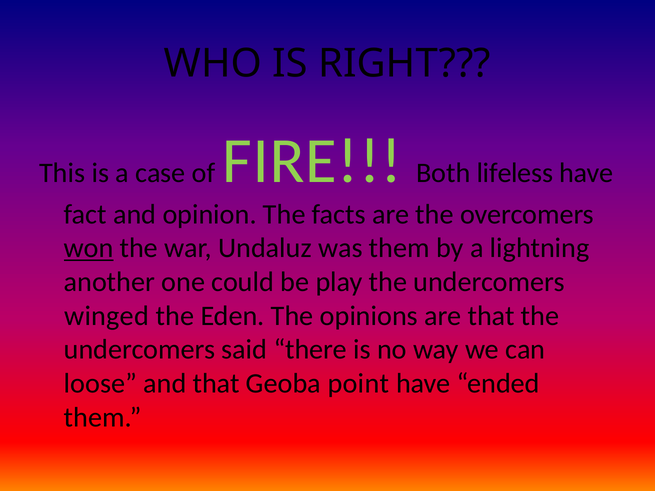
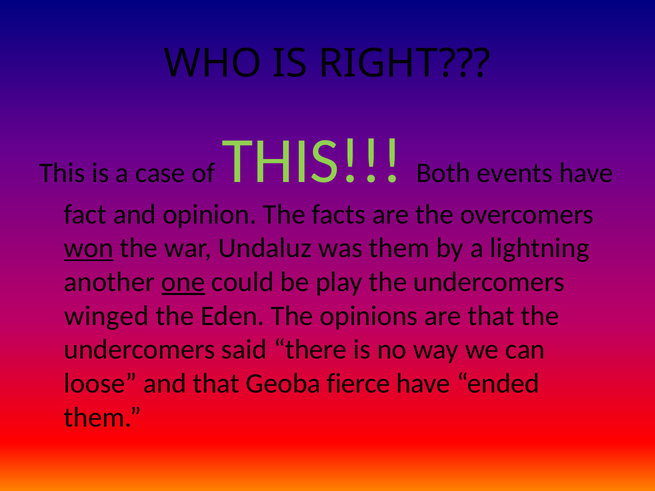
of FIRE: FIRE -> THIS (312, 161)
lifeless: lifeless -> events (515, 173)
one underline: none -> present (183, 282)
point: point -> fierce (359, 384)
